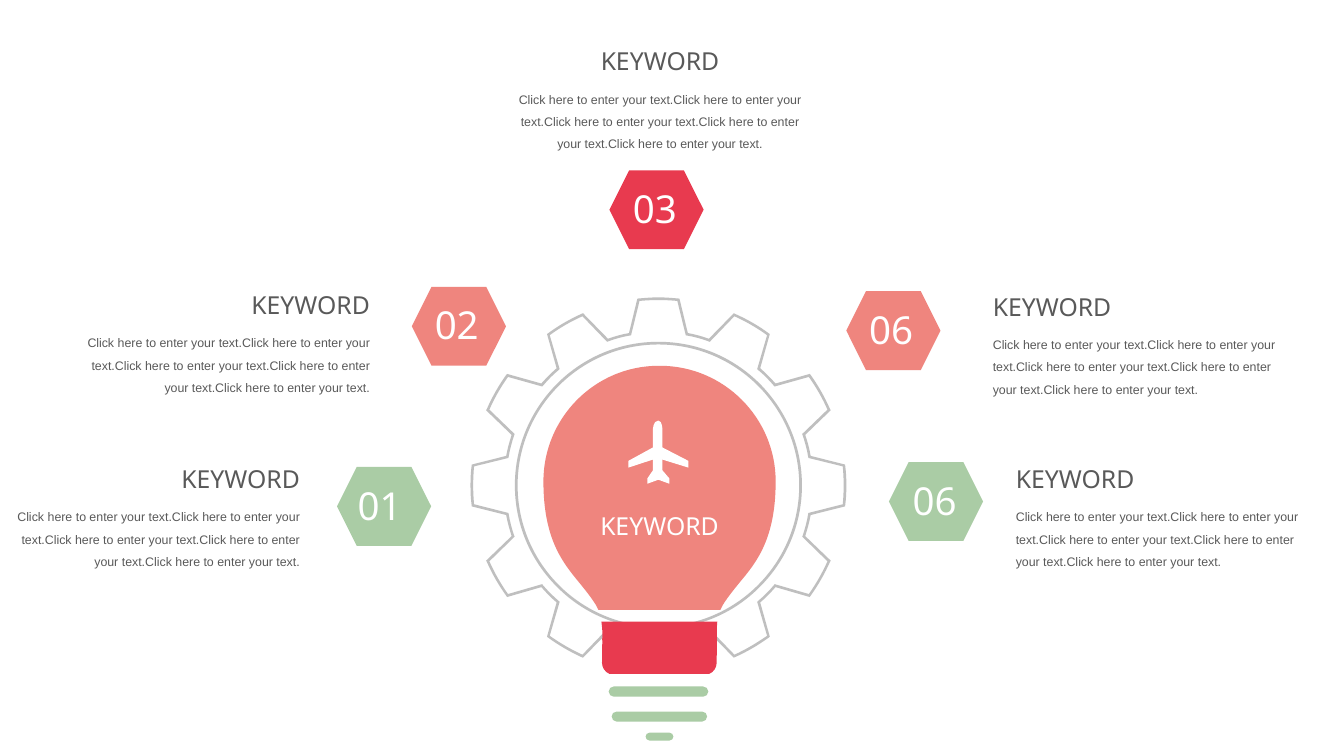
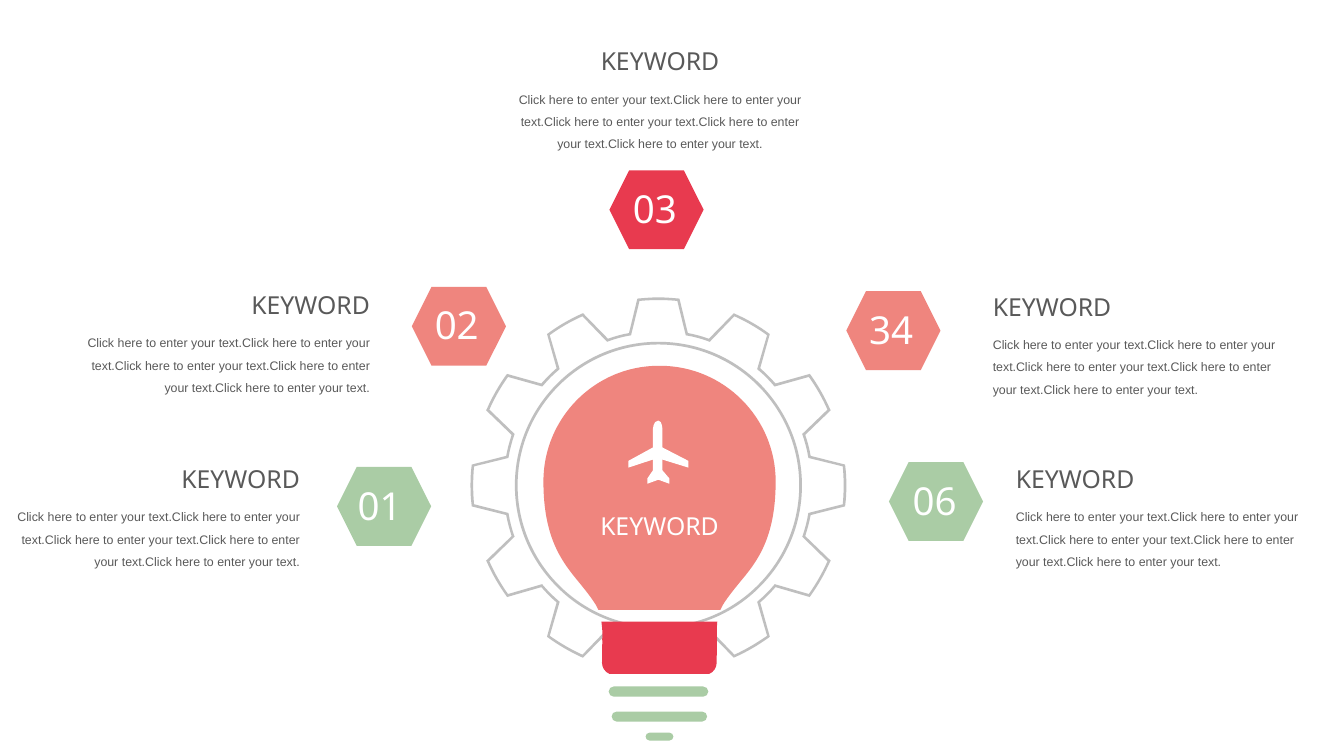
02 06: 06 -> 34 (891, 332)
